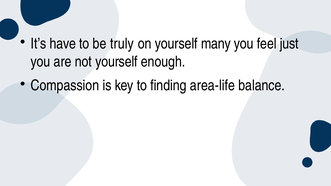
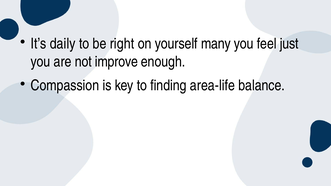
have: have -> daily (63, 44)
truly: truly -> right (122, 44)
not yourself: yourself -> improve (116, 62)
